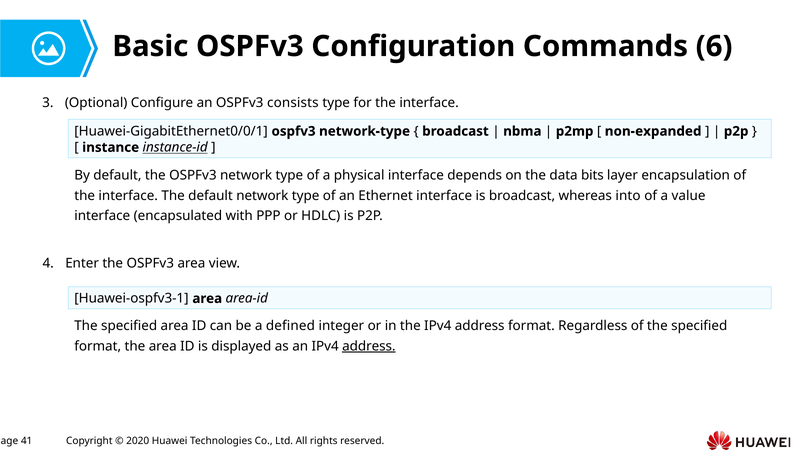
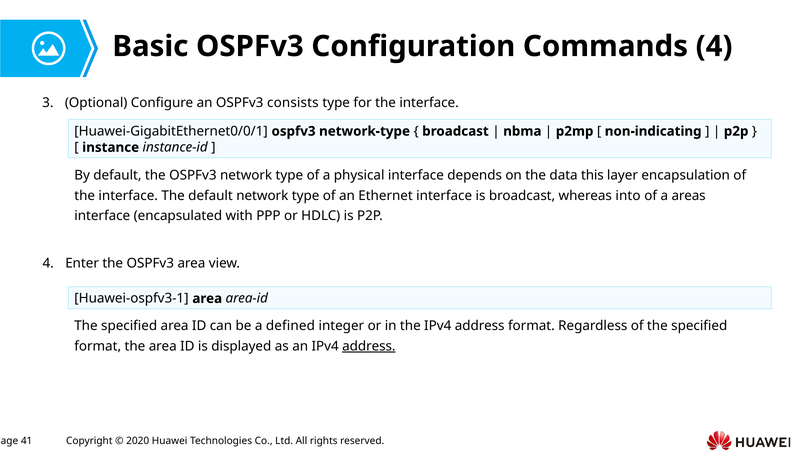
Commands 6: 6 -> 4 (714, 46)
non-expanded: non-expanded -> non-indicating (653, 131)
instance-id underline: present -> none (175, 147)
bits: bits -> this (592, 175)
value: value -> areas (689, 195)
